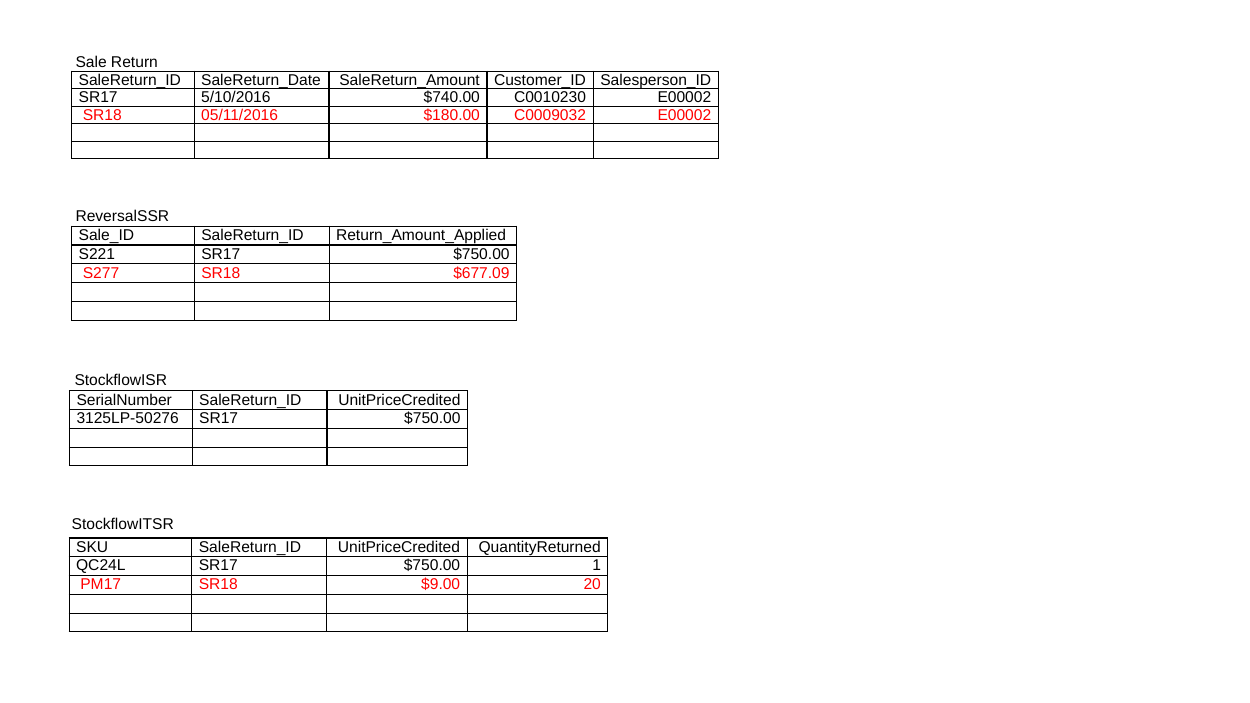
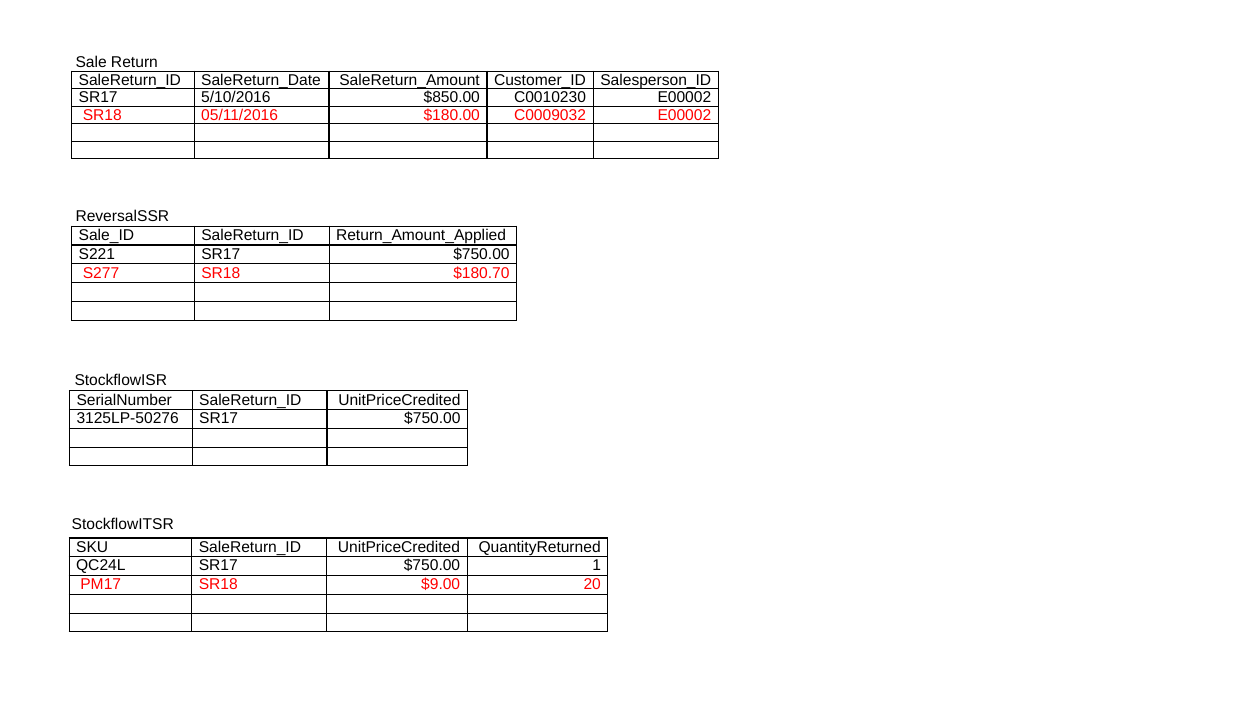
$740.00: $740.00 -> $850.00 (452, 98)
$677.09: $677.09 -> $180.70 (481, 273)
